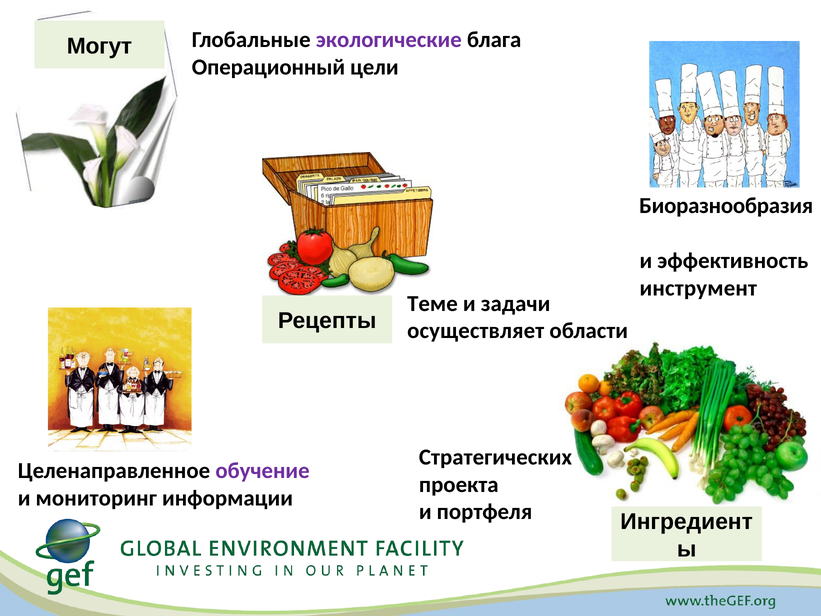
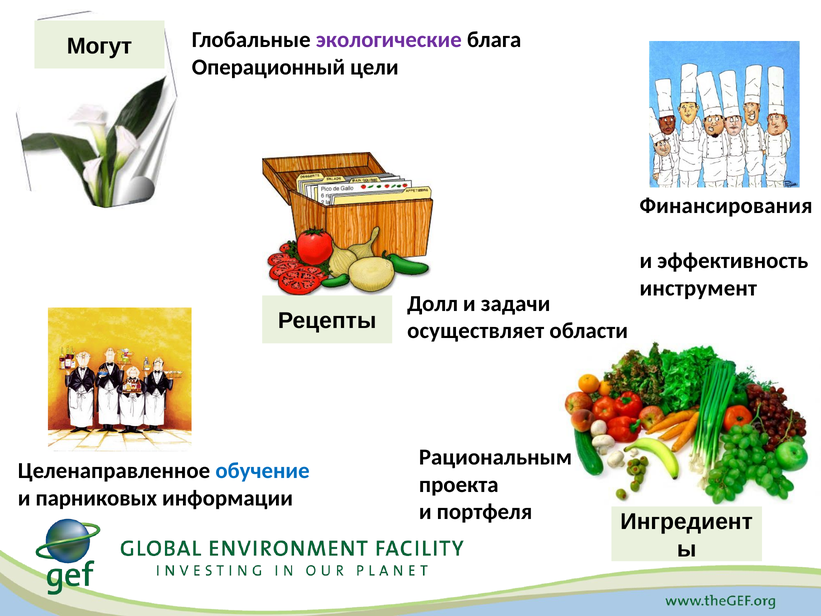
Биоразнообразия: Биоразнообразия -> Финансирования (726, 206)
Теме: Теме -> Долл (433, 303)
Стратегических: Стратегических -> Рациональным (496, 457)
обучение colour: purple -> blue (262, 471)
мониторинг: мониторинг -> парниковых (96, 498)
